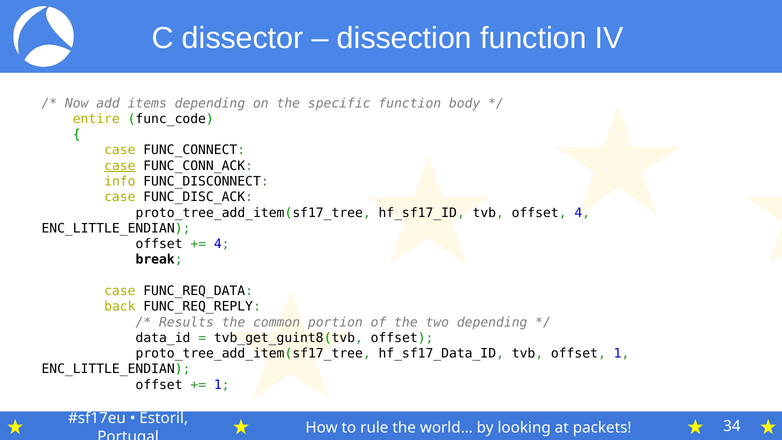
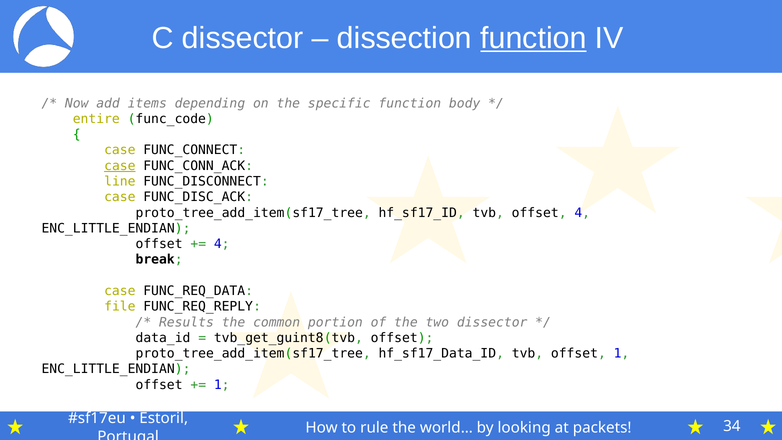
function underline: none -> present (533, 38)
info: info -> line (120, 181)
back: back -> file (120, 307)
two depending: depending -> dissector (492, 322)
